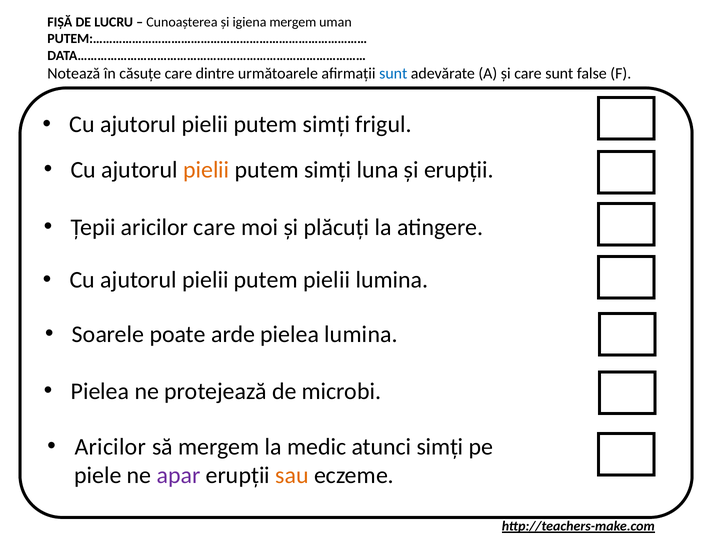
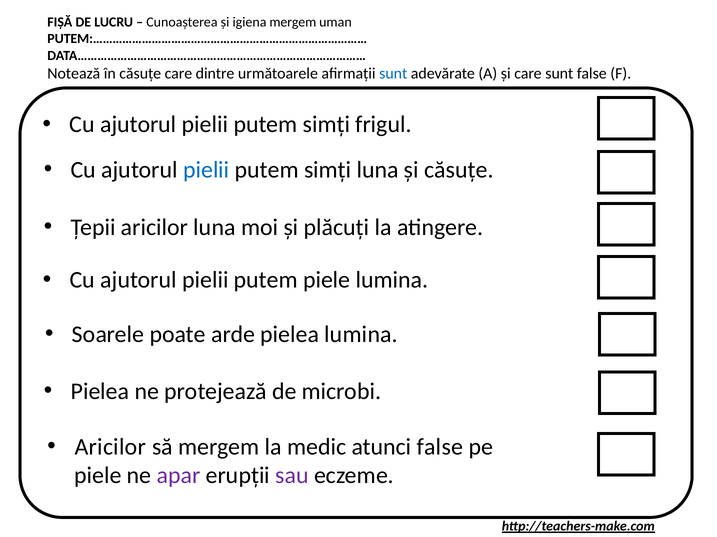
pielii colour: orange -> blue (206, 170)
și erupții: erupții -> căsuțe (459, 170)
aricilor care: care -> luna (215, 228)
putem pielii: pielii -> piele (327, 280)
atunci simți: simți -> false (440, 447)
sau colour: orange -> purple (292, 476)
